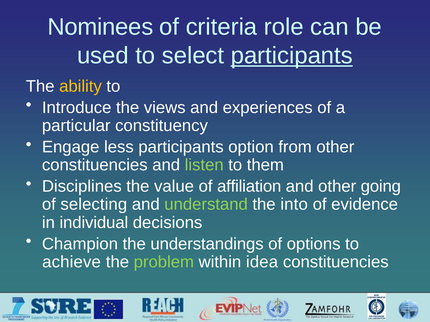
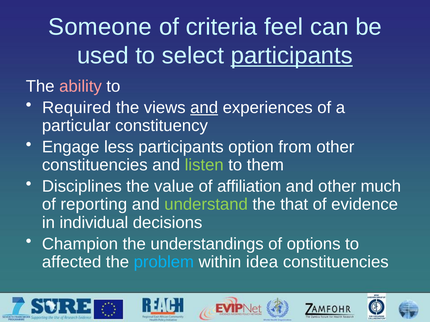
Nominees: Nominees -> Someone (100, 27)
role: role -> feel (284, 27)
ability colour: yellow -> pink (80, 86)
Introduce: Introduce -> Required (77, 108)
and underline: none -> present (204, 108)
going: going -> much (381, 187)
selecting: selecting -> reporting (94, 205)
into: into -> that (294, 205)
achieve: achieve -> affected (72, 262)
problem colour: light green -> light blue (164, 262)
